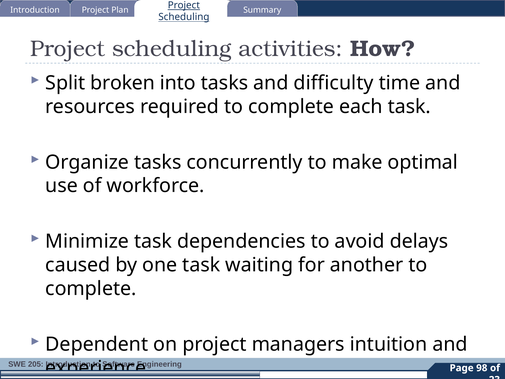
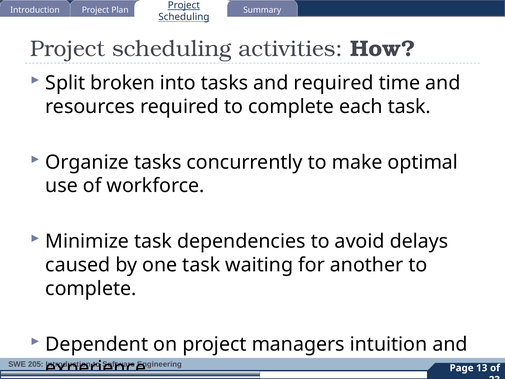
and difficulty: difficulty -> required (334, 83)
98: 98 -> 13 (482, 368)
